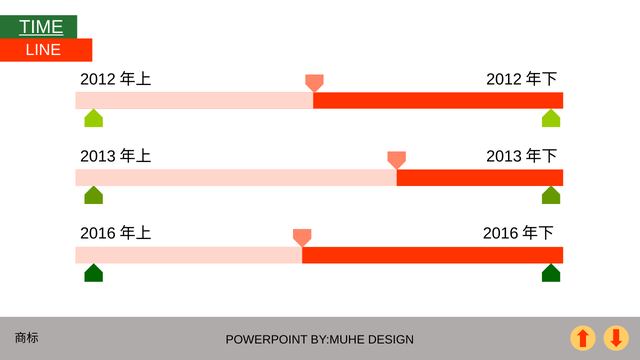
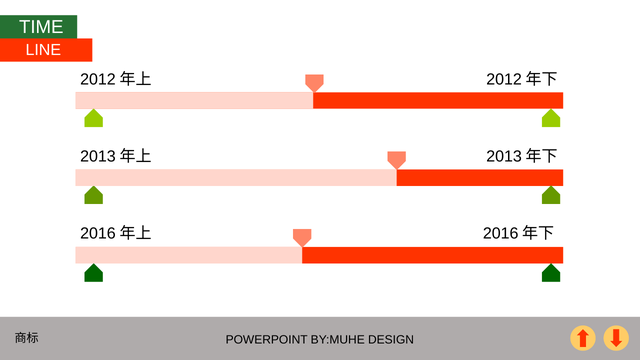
TIME underline: present -> none (41, 27)
